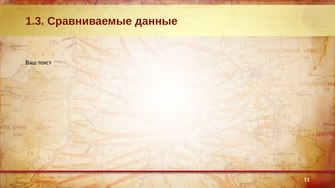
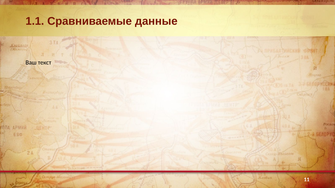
1.3: 1.3 -> 1.1 (35, 21)
